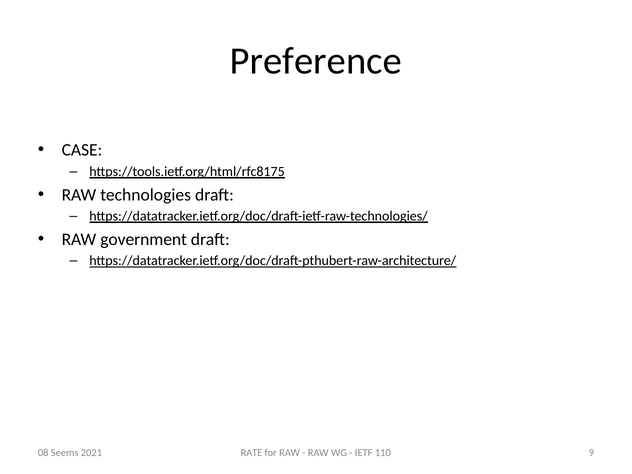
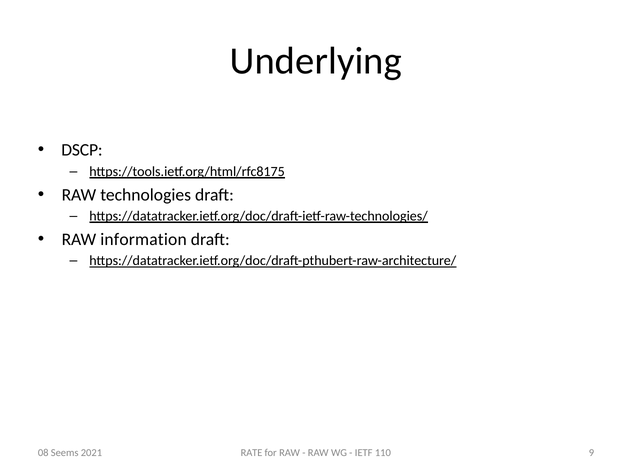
Preference: Preference -> Underlying (316, 61)
CASE: CASE -> DSCP (82, 150)
government: government -> information (144, 239)
